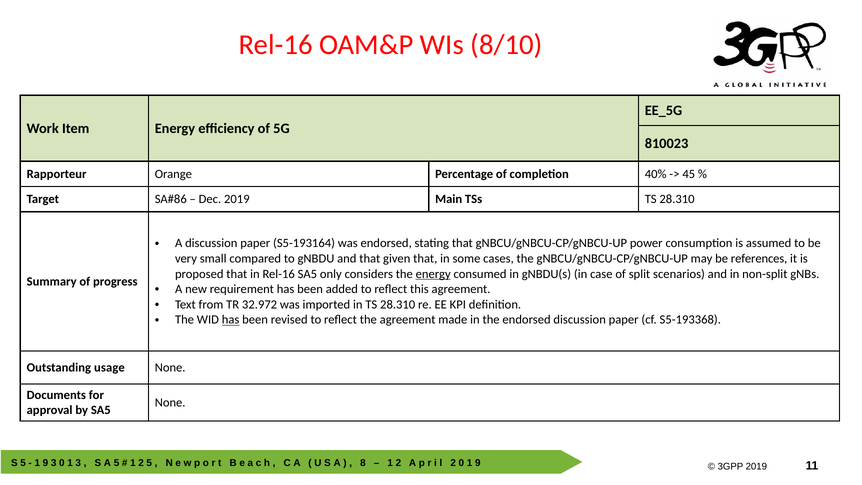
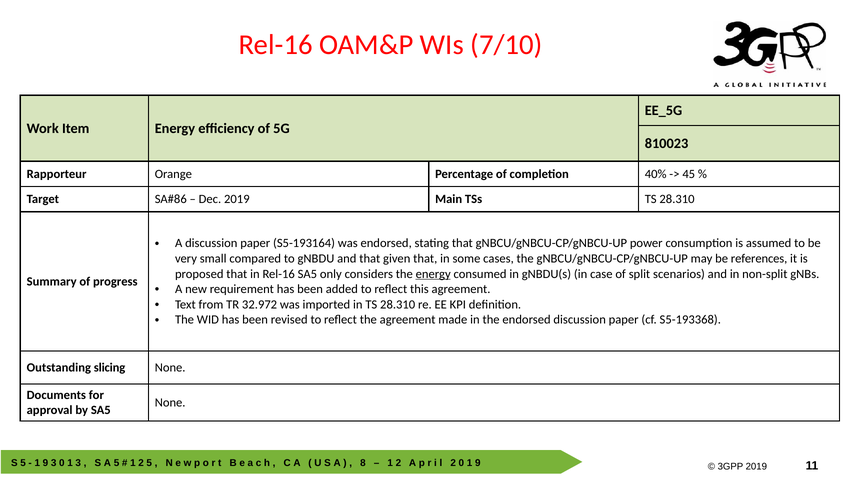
8/10: 8/10 -> 7/10 (507, 45)
has underline: present -> none (231, 320)
usage: usage -> slicing (110, 368)
